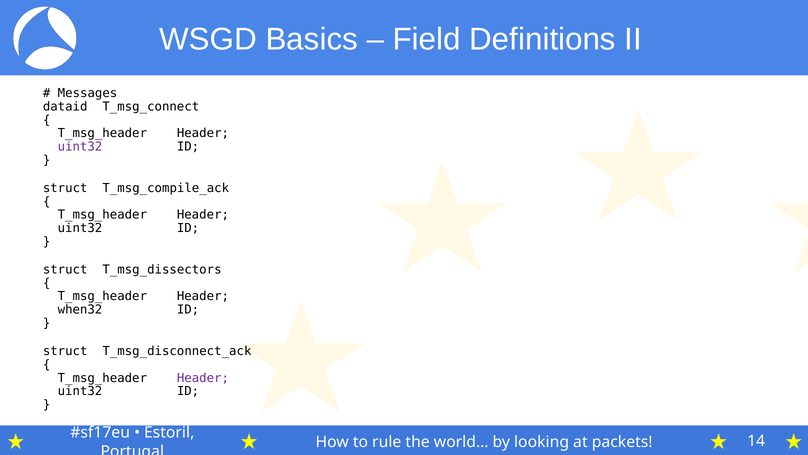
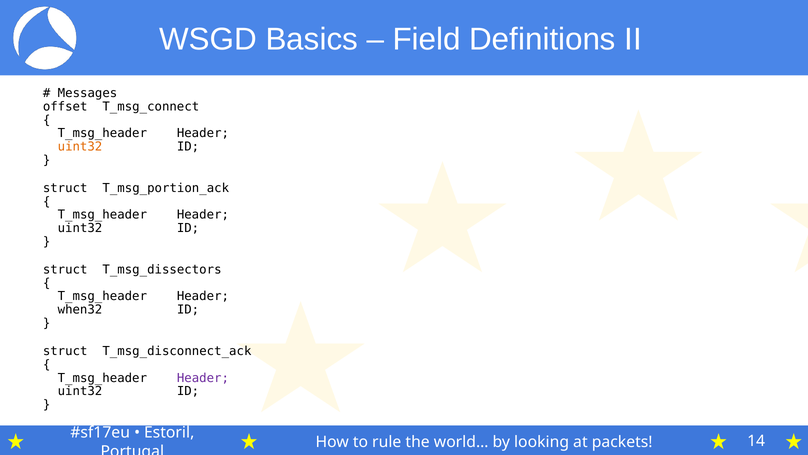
dataid: dataid -> offset (65, 106)
uint32 colour: purple -> orange (80, 146)
T_msg_compile_ack: T_msg_compile_ack -> T_msg_portion_ack (166, 188)
